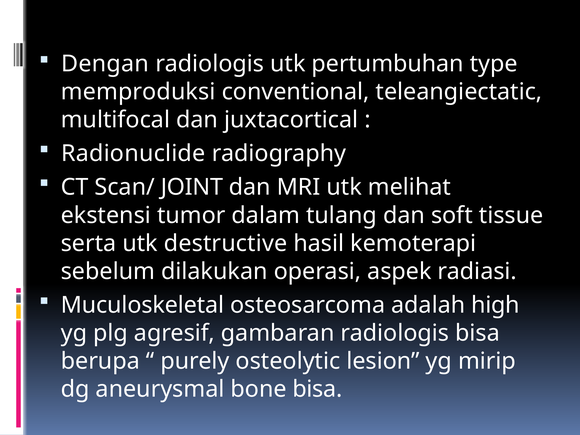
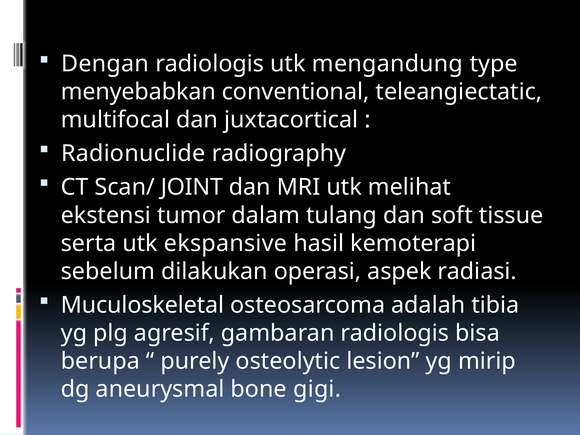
pertumbuhan: pertumbuhan -> mengandung (387, 64)
memproduksi: memproduksi -> menyebabkan (138, 92)
destructive: destructive -> ekspansive (225, 243)
high: high -> tibia (495, 305)
bone bisa: bisa -> gigi (317, 389)
